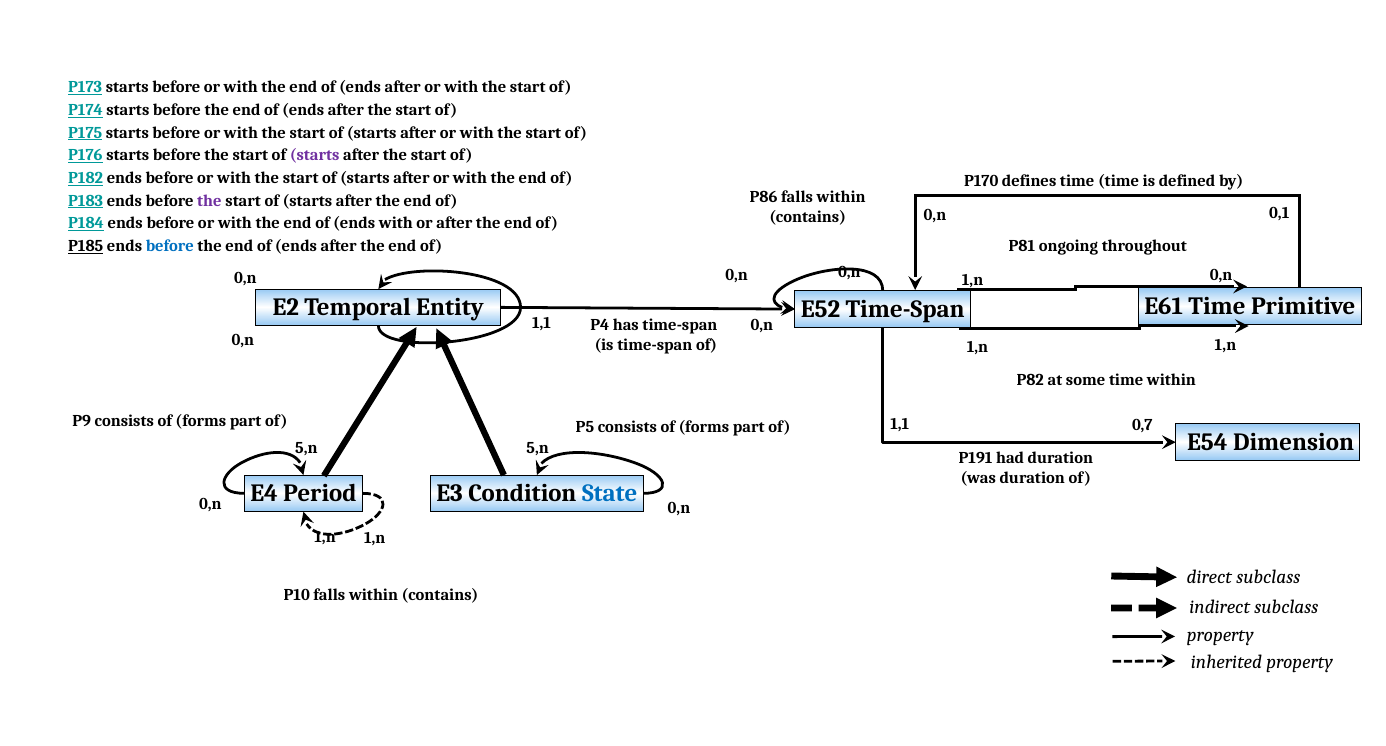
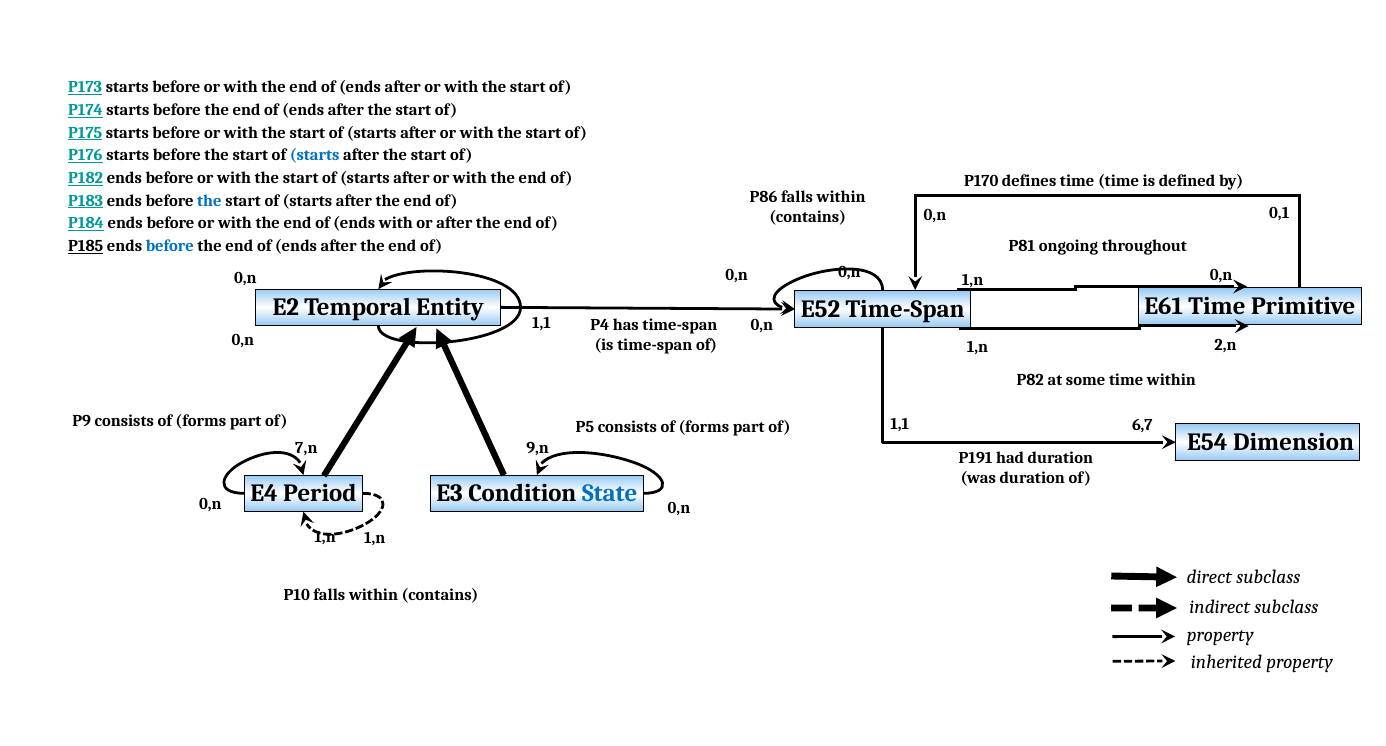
starts colour: purple -> blue (315, 155)
the colour: purple -> blue (209, 201)
1,n: 1,n -> 2,n (1226, 345)
0,7: 0,7 -> 6,7 (1142, 425)
5,n: 5,n -> 9,n (538, 447)
5,n: 5,n -> 7,n (306, 448)
